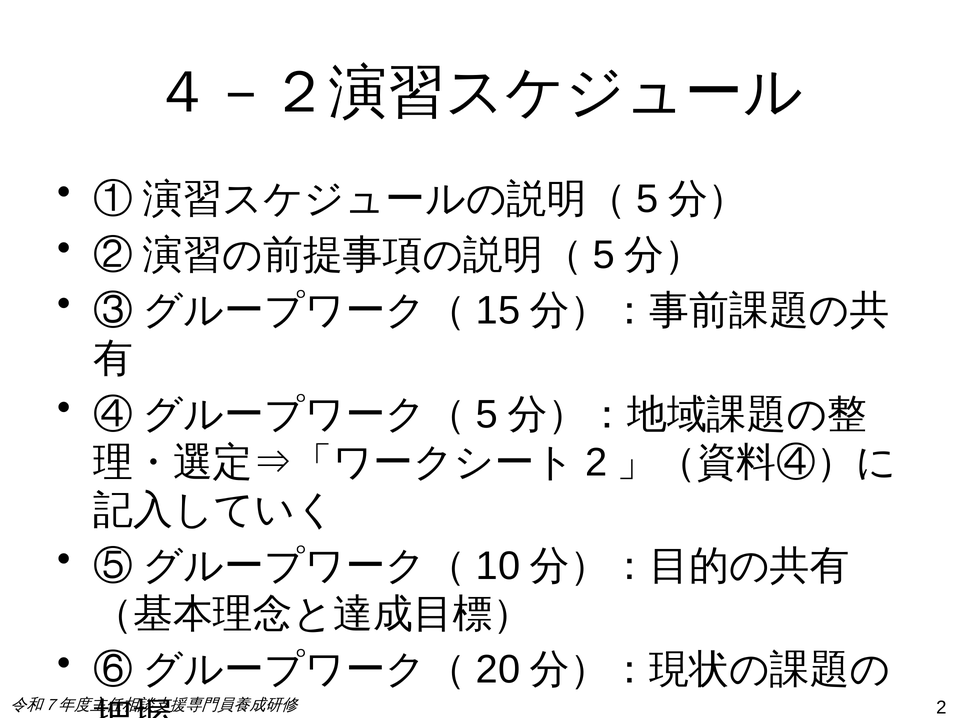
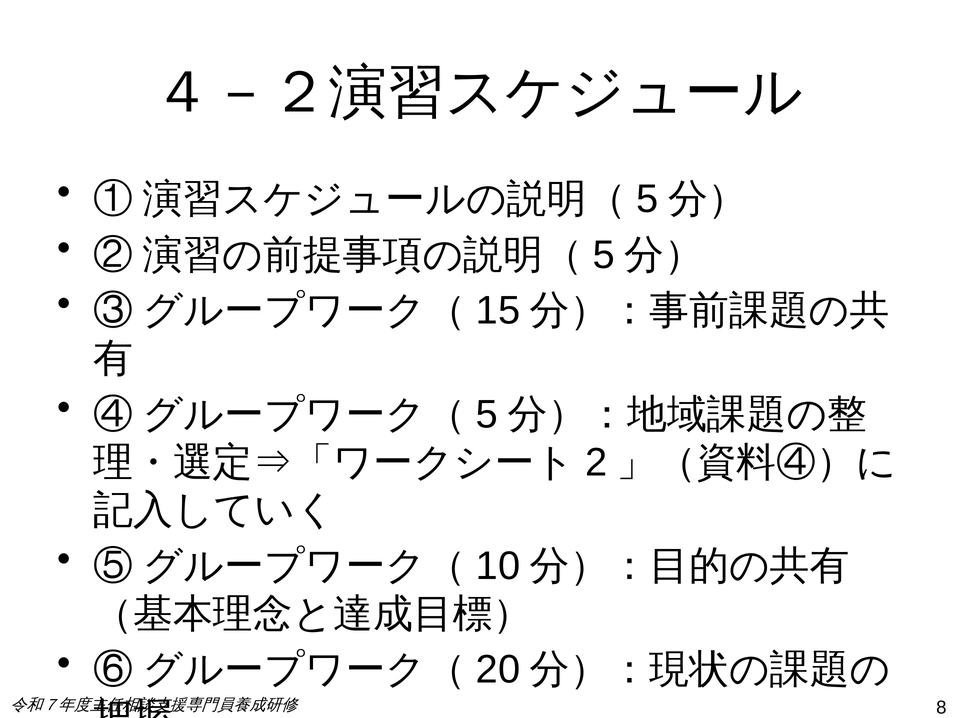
2: 2 -> 8 (941, 707)
